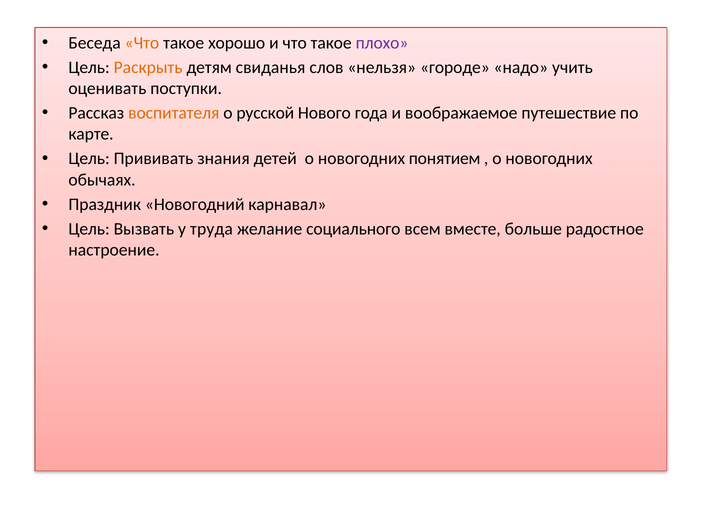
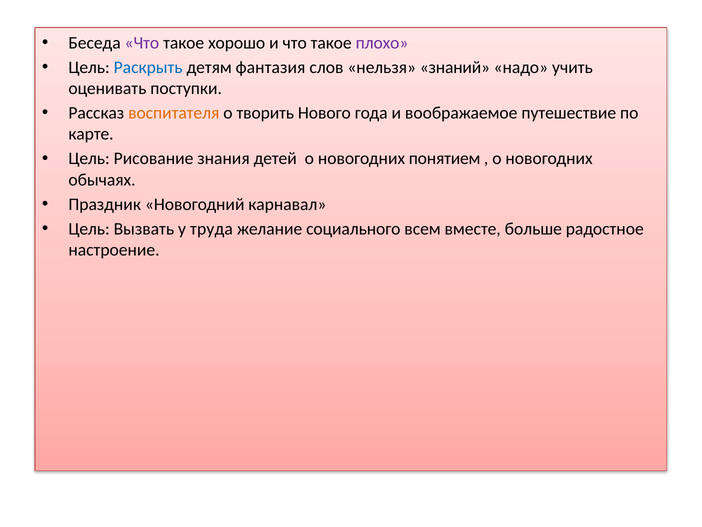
Что colour: orange -> purple (142, 43)
Раскрыть colour: orange -> blue (148, 67)
свиданья: свиданья -> фантазия (271, 67)
городе: городе -> знаний (455, 67)
русской: русской -> творить (265, 113)
Прививать: Прививать -> Рисование (154, 159)
